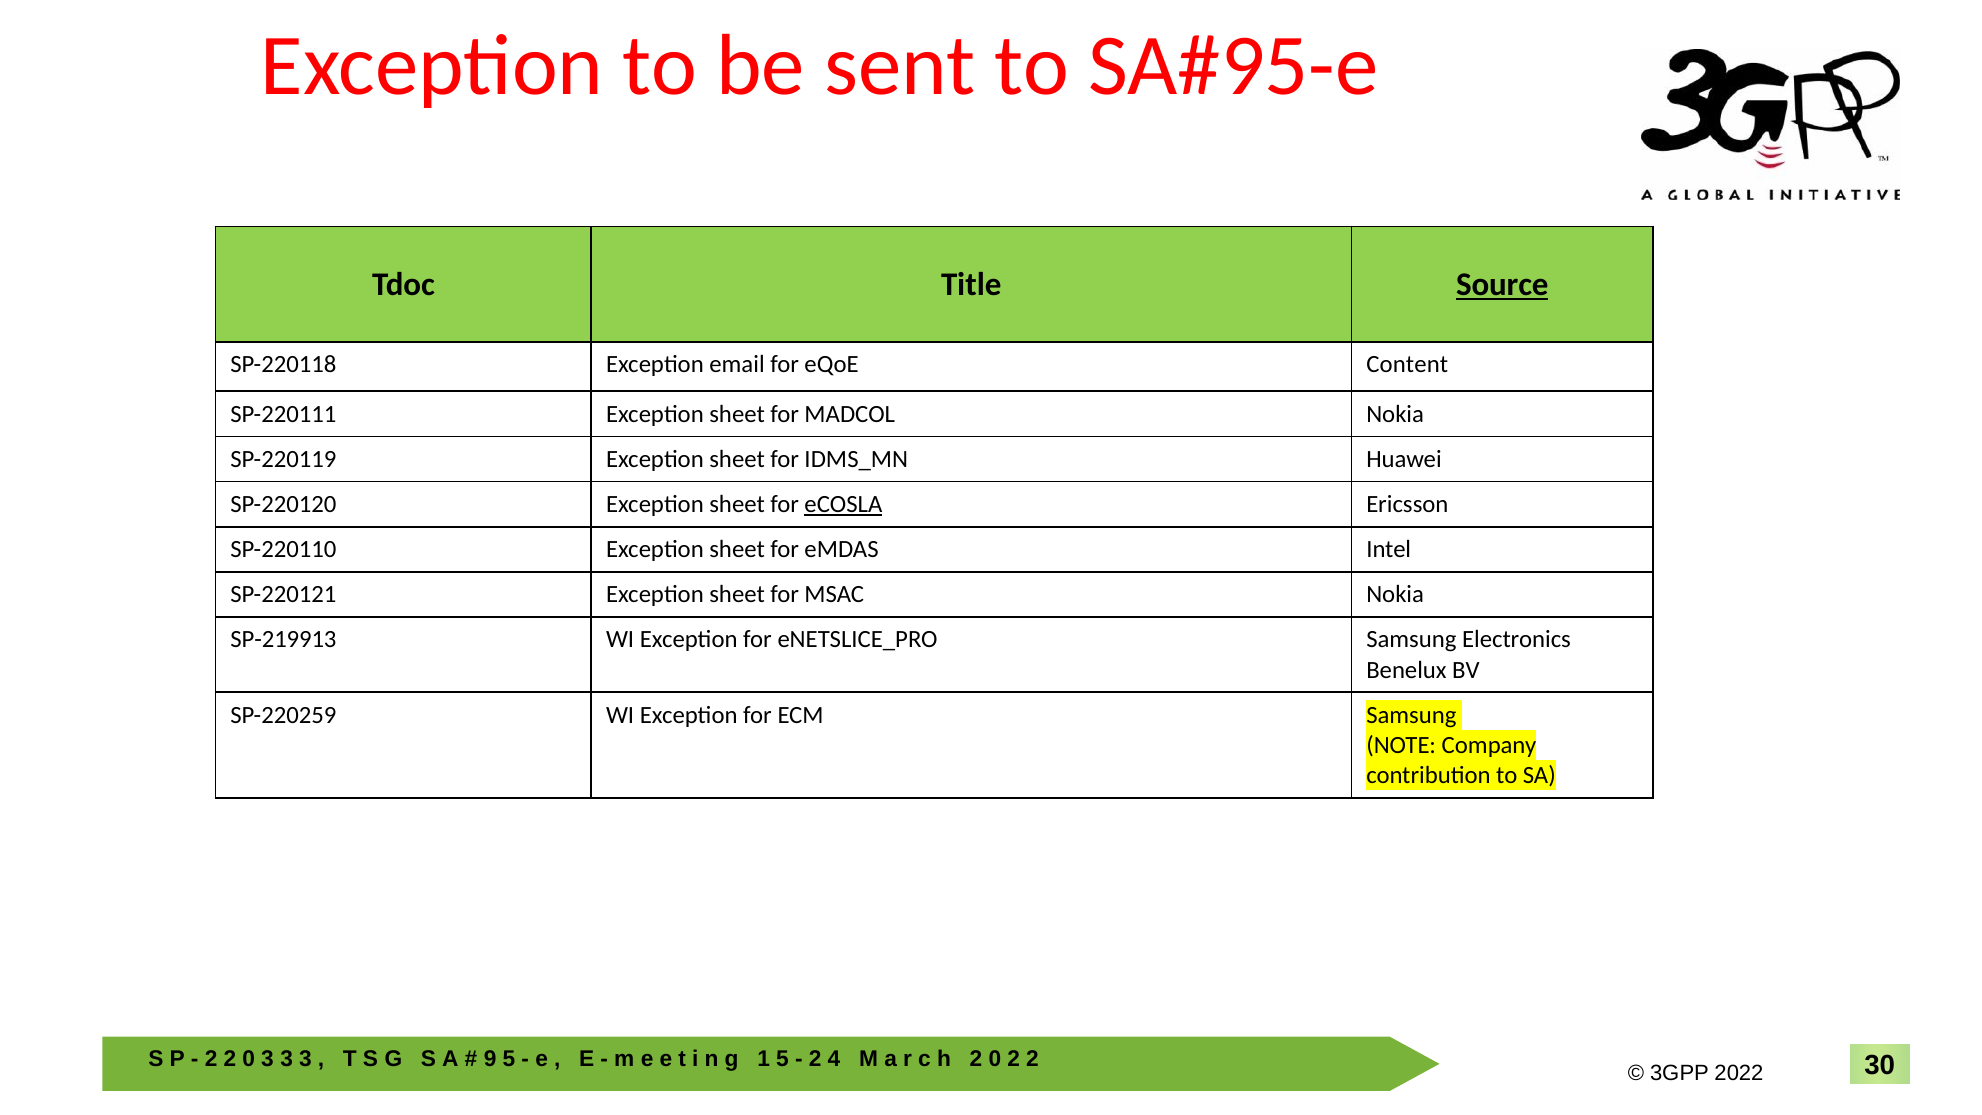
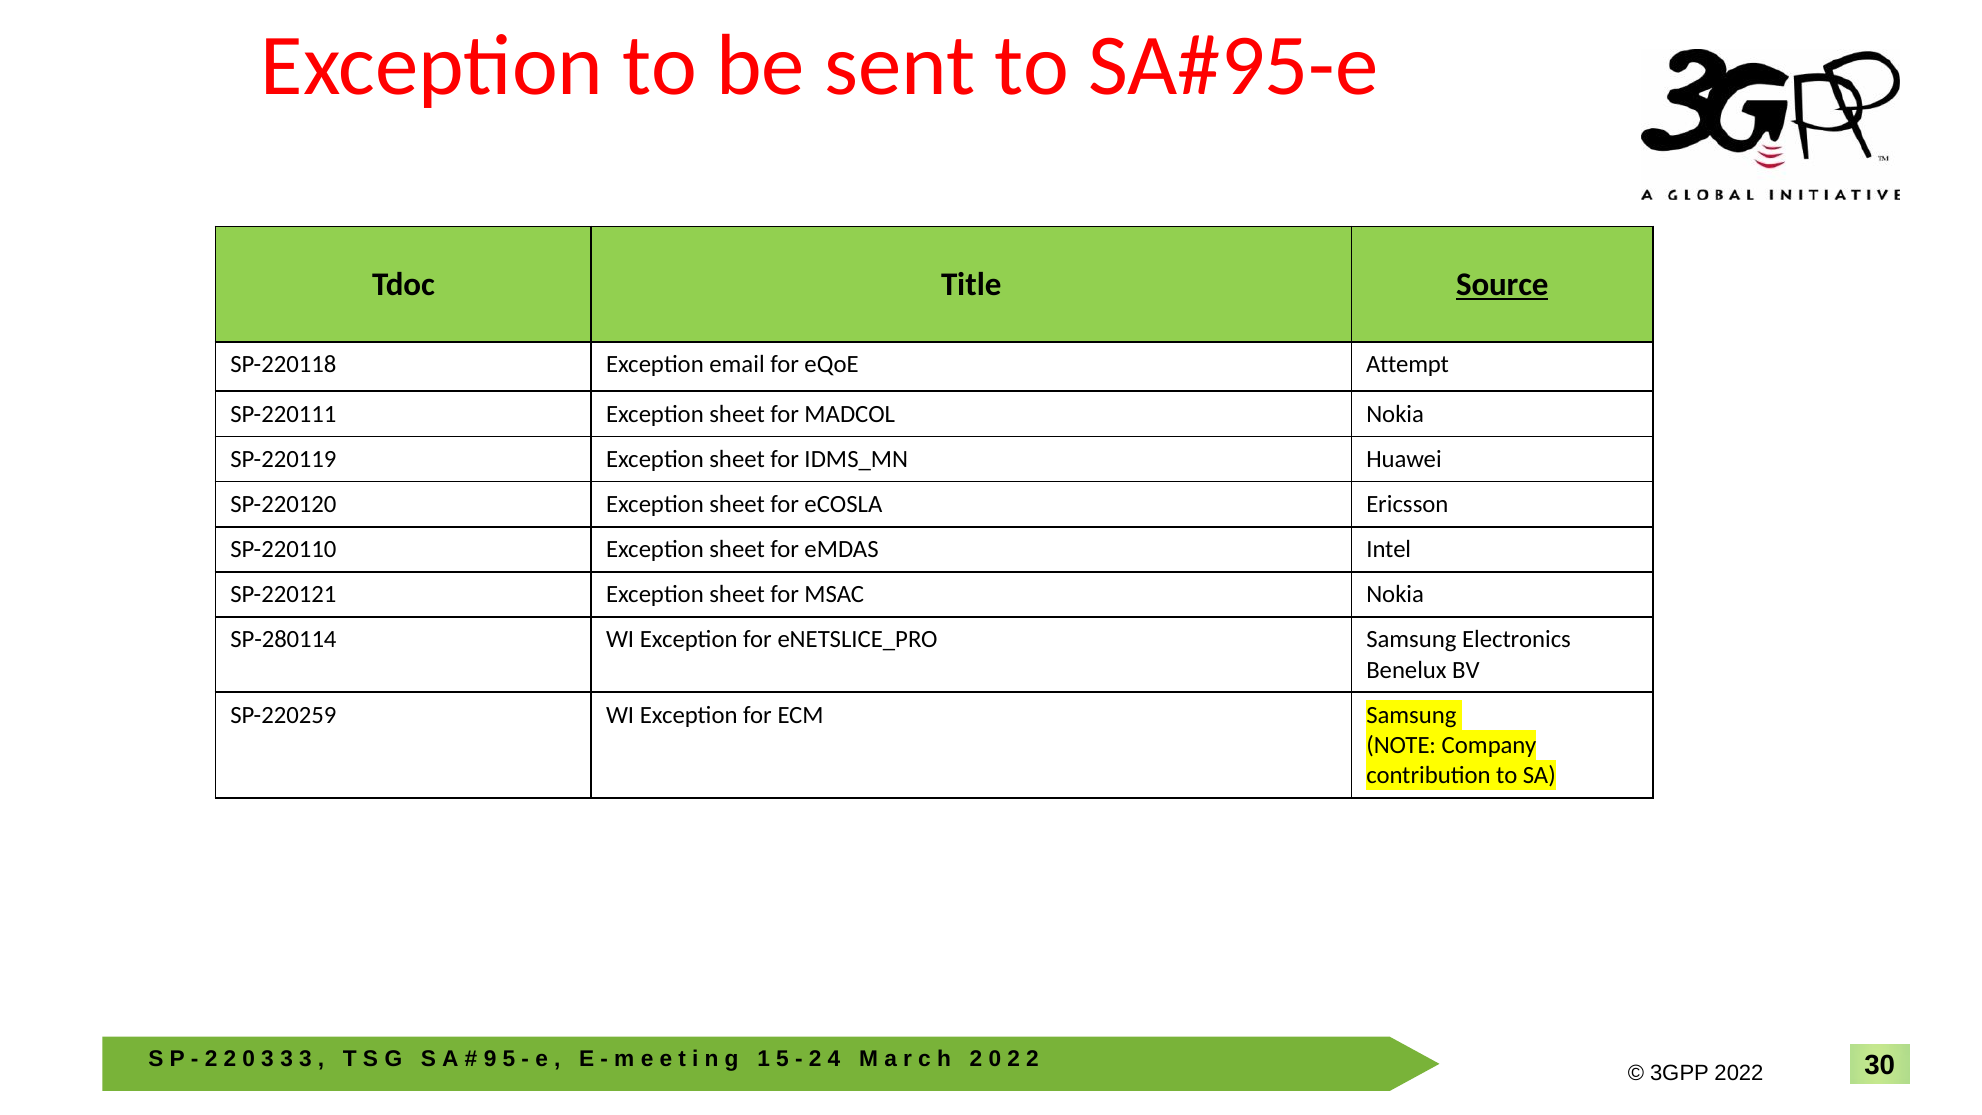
Content: Content -> Attempt (1407, 365)
eCOSLA underline: present -> none (843, 504)
SP-219913: SP-219913 -> SP-280114 (283, 640)
